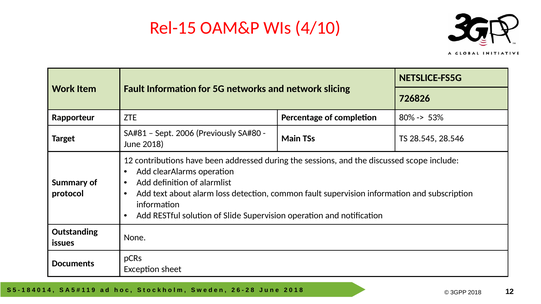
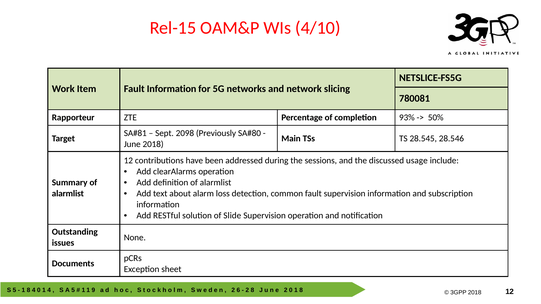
726826: 726826 -> 780081 (415, 99)
80%: 80% -> 93% (407, 118)
53%: 53% -> 50% (436, 118)
2006: 2006 -> 2098 (185, 133)
scope: scope -> usage (417, 161)
protocol: protocol -> alarmlist (68, 194)
